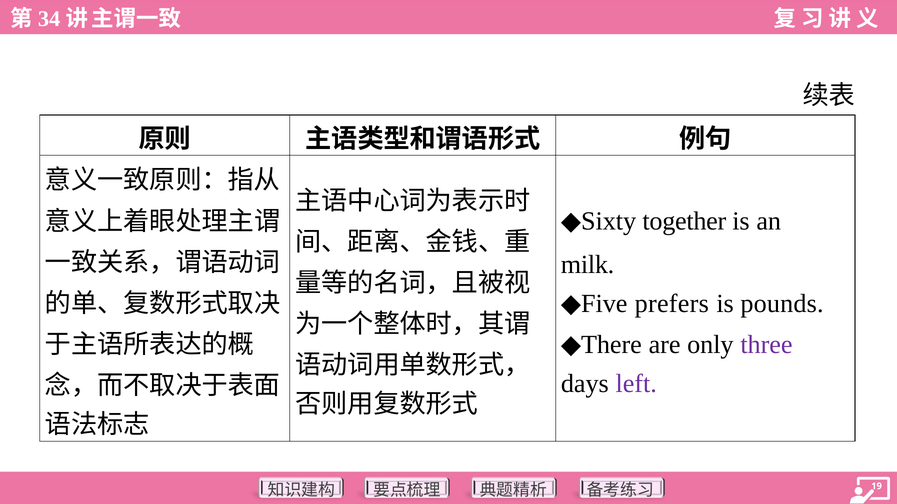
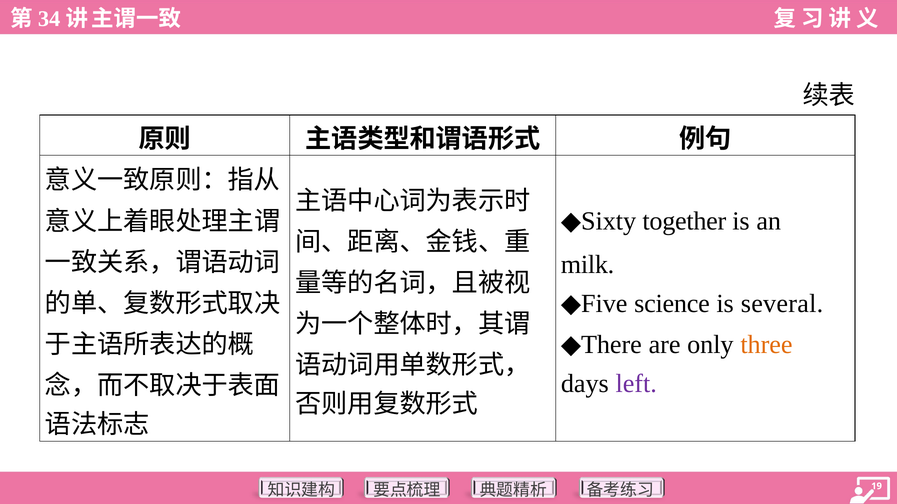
prefers: prefers -> science (672, 304)
pounds: pounds -> several (782, 304)
three colour: purple -> orange (766, 345)
